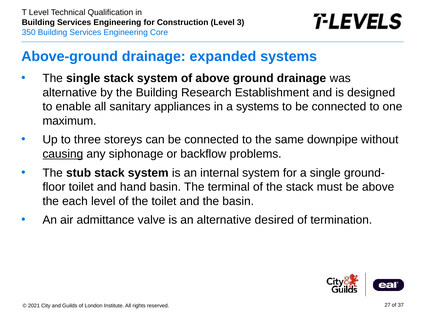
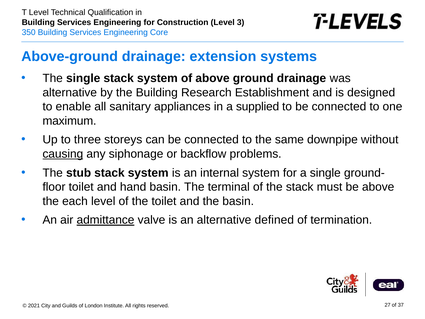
expanded: expanded -> extension (223, 56)
a systems: systems -> supplied (258, 107)
admittance underline: none -> present (105, 220)
desired: desired -> defined (274, 220)
